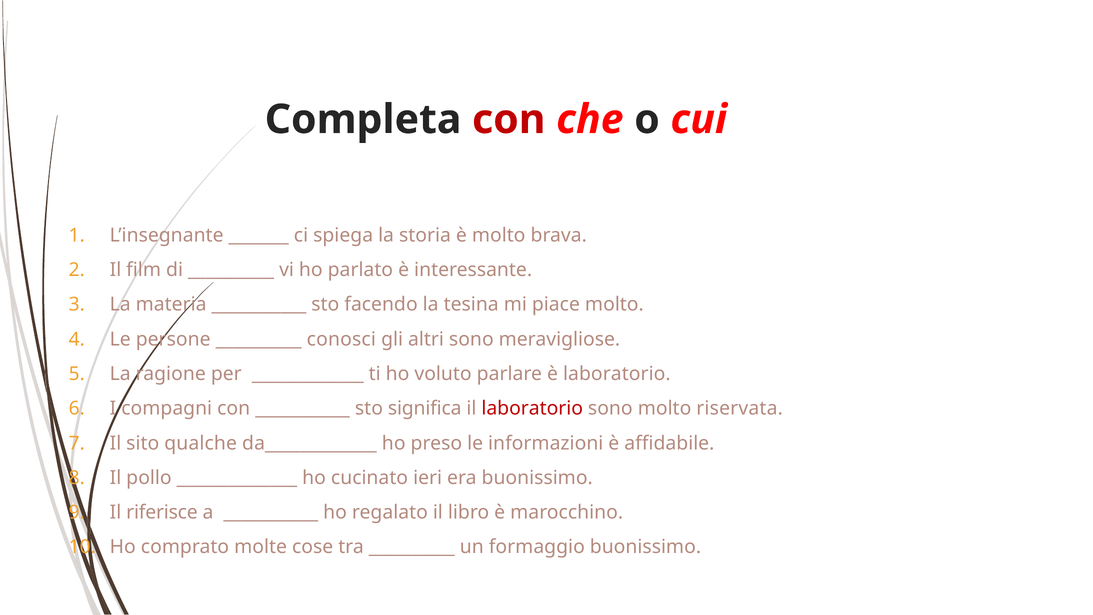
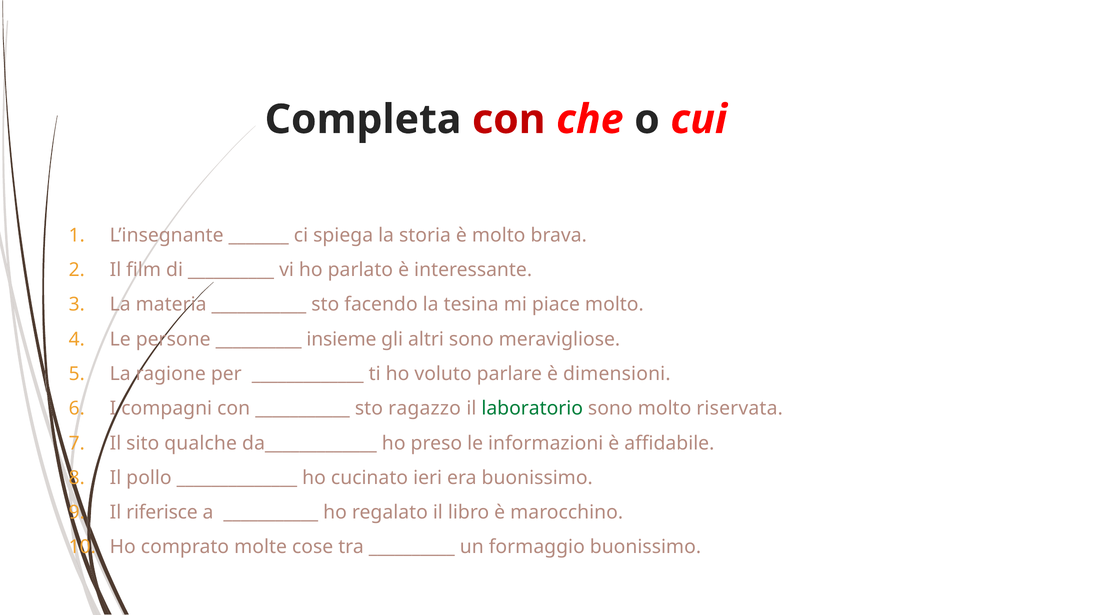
conosci: conosci -> insieme (341, 339)
è laboratorio: laboratorio -> dimensioni (617, 374)
significa: significa -> ragazzo (425, 408)
laboratorio colour: red -> green (532, 408)
